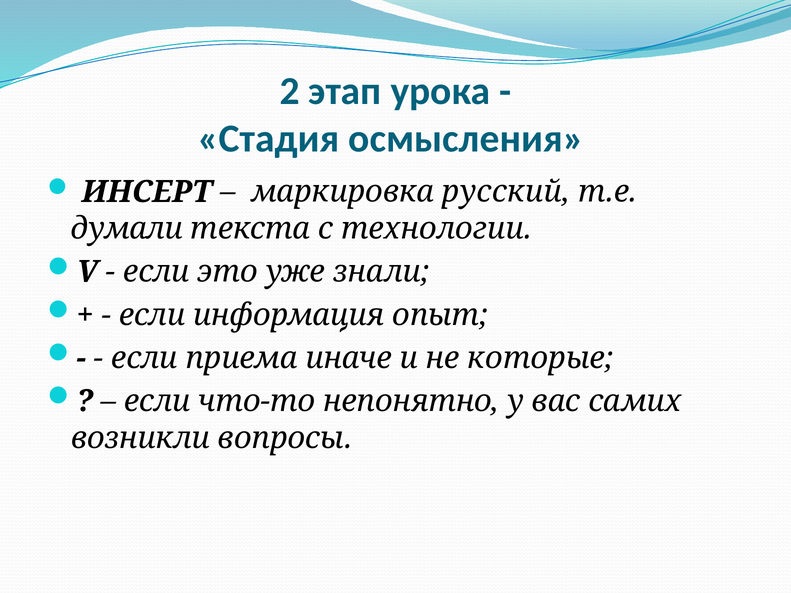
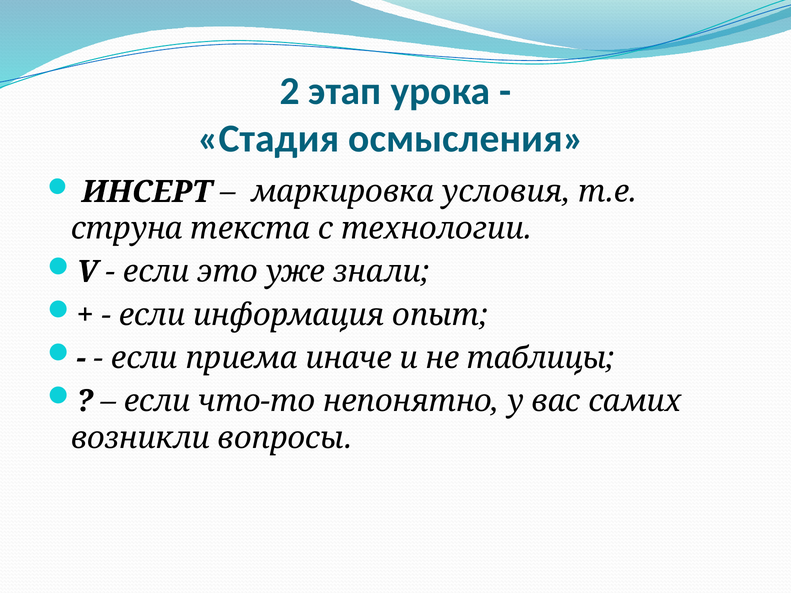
русский: русский -> условия (506, 192)
думали: думали -> струна (127, 229)
которые: которые -> таблицы (541, 358)
